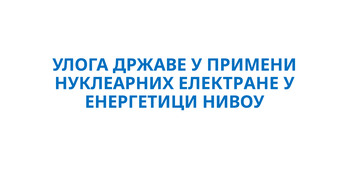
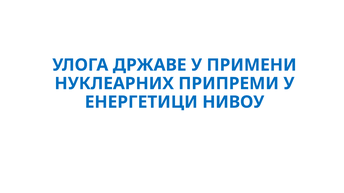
ЕЛЕКТРАНЕ: ЕЛЕКТРАНЕ -> ПРИПРЕМИ (229, 84)
